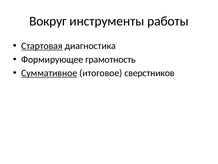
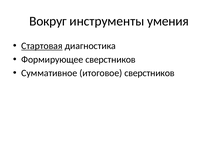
работы: работы -> умения (168, 21)
Формирующее грамотность: грамотность -> сверстников (110, 59)
Суммативное underline: present -> none (49, 73)
